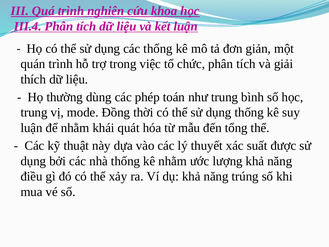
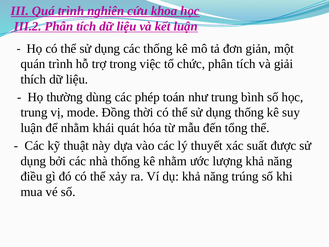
III.4: III.4 -> III.2 (28, 26)
